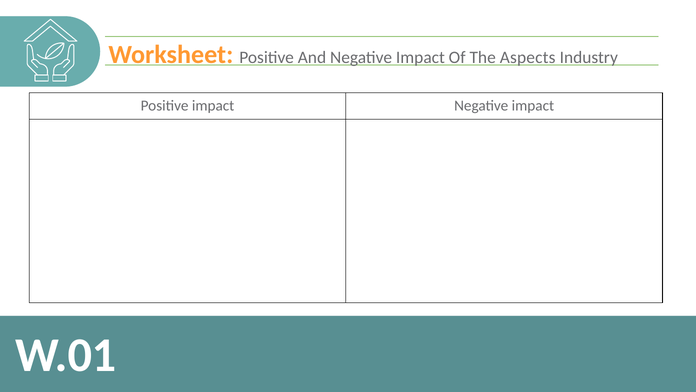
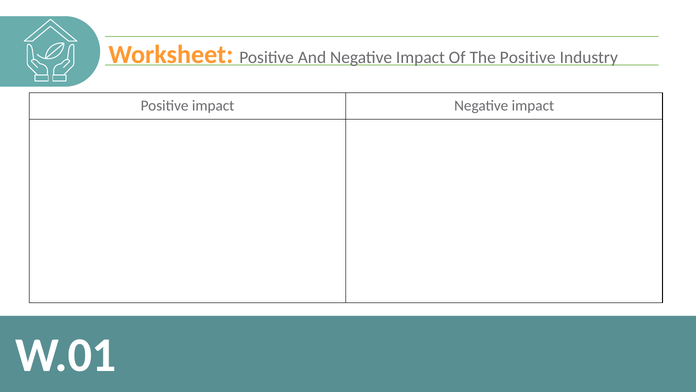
The Aspects: Aspects -> Positive (528, 58)
